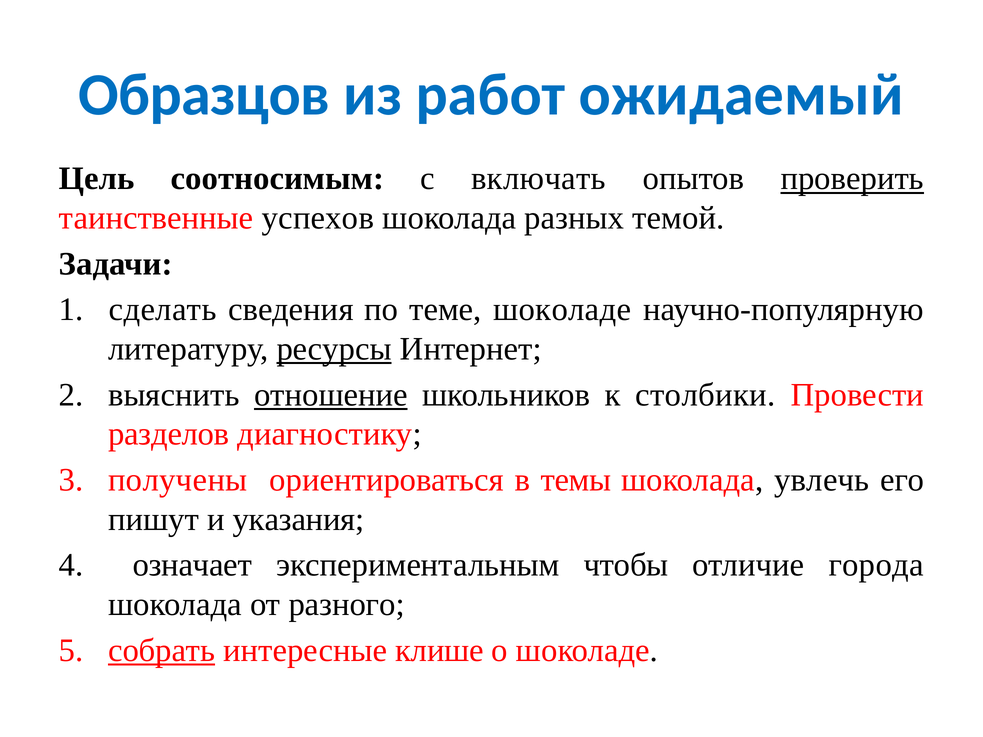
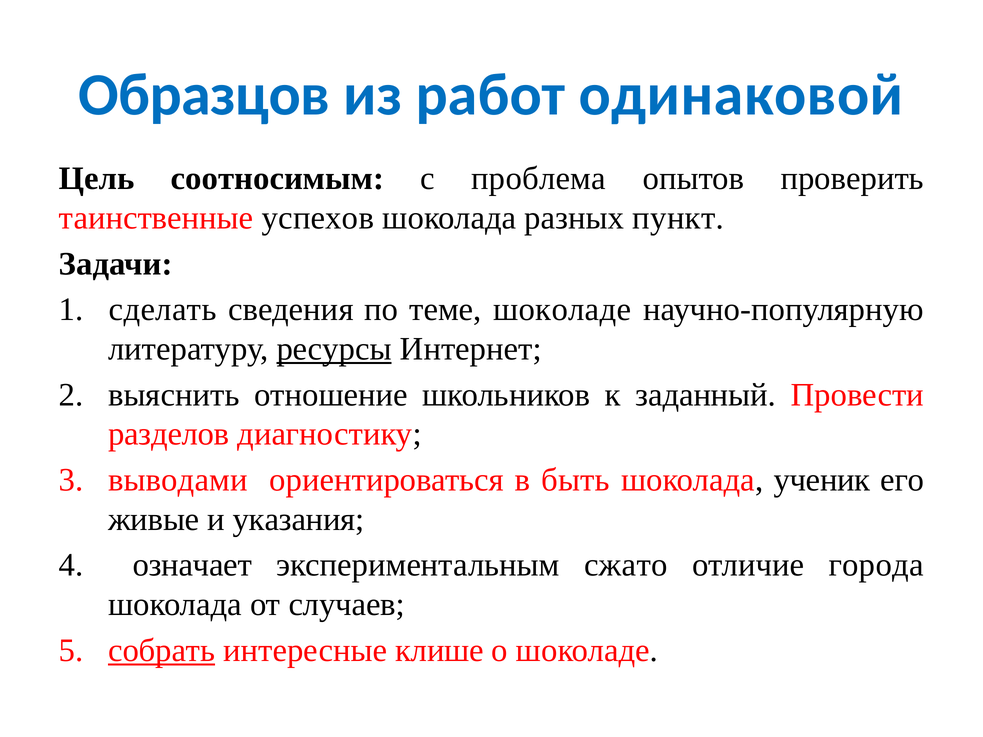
ожидаемый: ожидаемый -> одинаковой (741, 95)
включать: включать -> проблема (539, 179)
проверить underline: present -> none (852, 179)
темой: темой -> пункт (678, 218)
отношение underline: present -> none (331, 395)
столбики: столбики -> заданный (706, 395)
получены: получены -> выводами (178, 480)
темы: темы -> быть (576, 480)
увлечь: увлечь -> ученик (822, 480)
пишут: пишут -> живые (154, 519)
чтобы: чтобы -> сжато (626, 565)
разного: разного -> случаев (347, 605)
